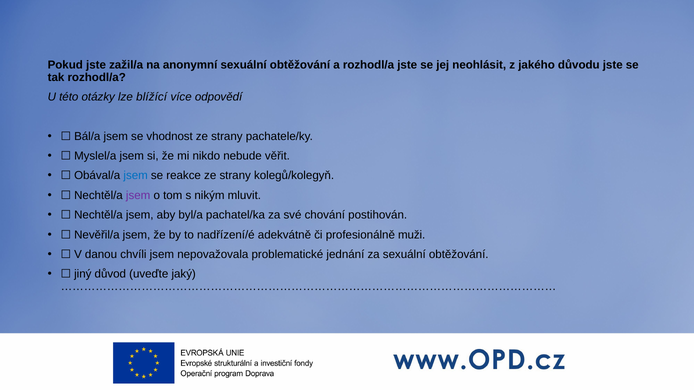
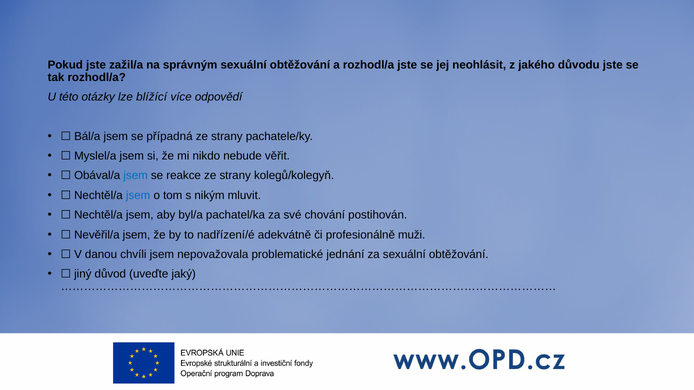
anonymní: anonymní -> správným (190, 65)
vhodnost: vhodnost -> případná (170, 136)
jsem colour: purple -> blue (138, 196)
